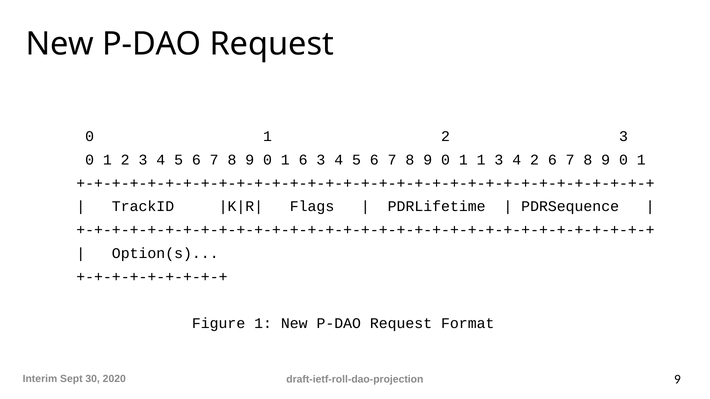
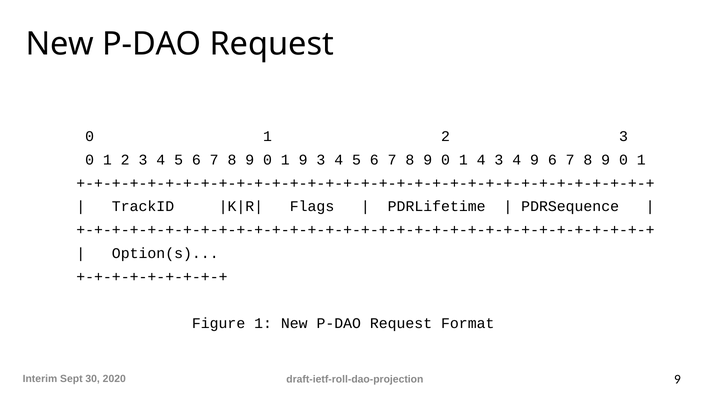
1 6: 6 -> 9 (303, 160)
1 1: 1 -> 4 (481, 160)
4 2: 2 -> 9 (534, 160)
